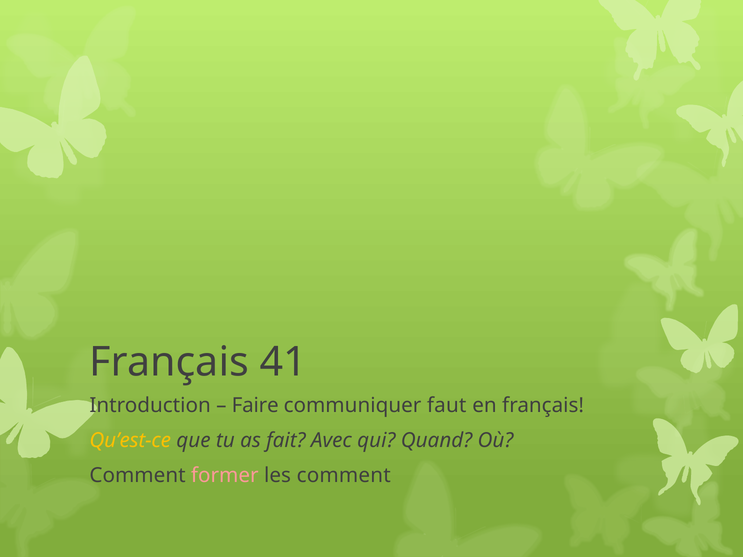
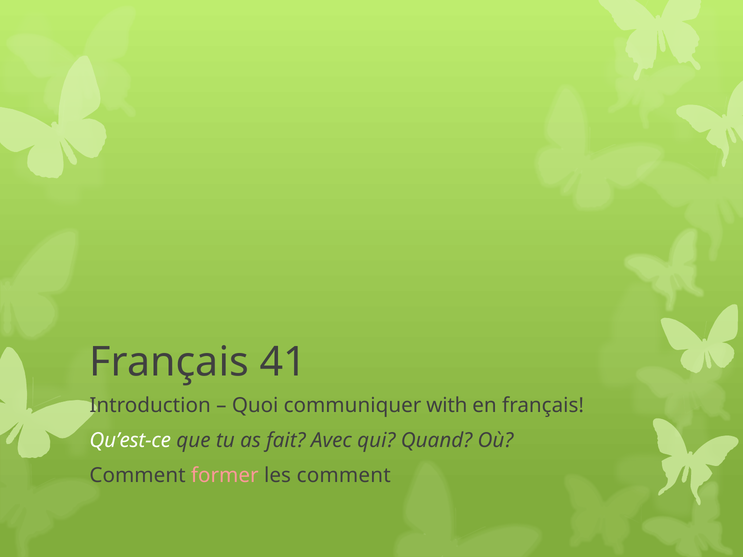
Faire: Faire -> Quoi (255, 406)
faut: faut -> with (447, 406)
Qu’est-ce colour: yellow -> white (130, 441)
